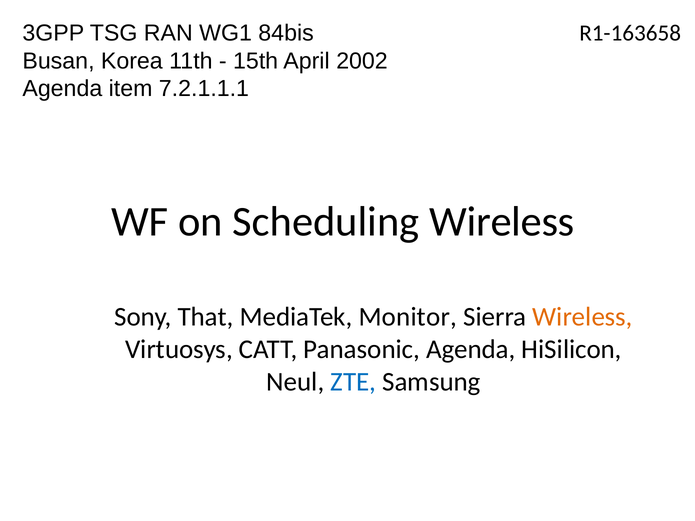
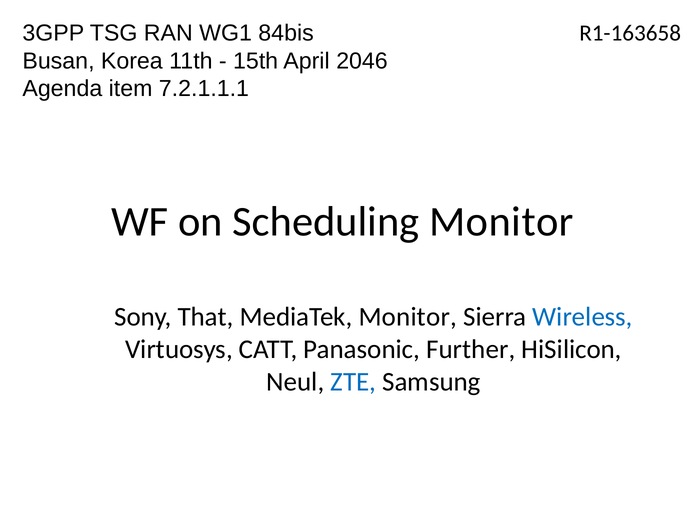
2002: 2002 -> 2046 (362, 61)
Scheduling Wireless: Wireless -> Monitor (501, 222)
Wireless colour: orange -> blue (583, 317)
Panasonic Agenda: Agenda -> Further (471, 349)
